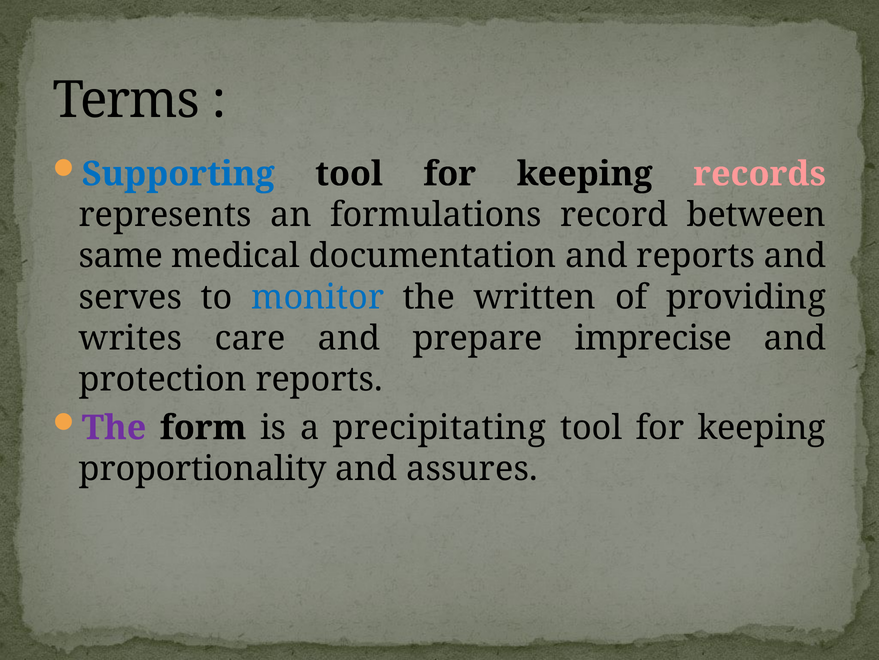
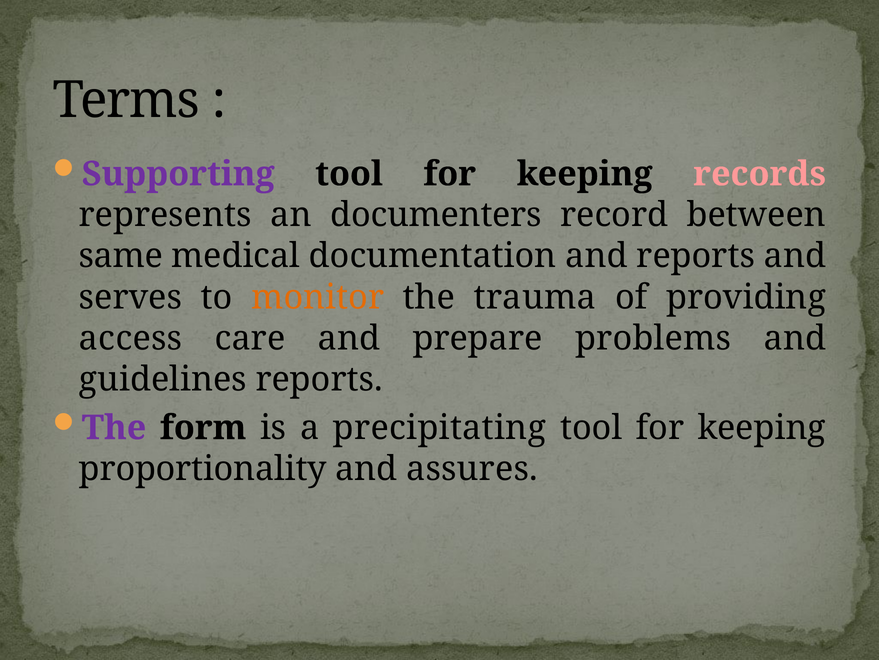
Supporting colour: blue -> purple (178, 174)
formulations: formulations -> documenters (436, 215)
monitor colour: blue -> orange (318, 297)
written: written -> trauma (535, 297)
writes: writes -> access (131, 338)
imprecise: imprecise -> problems (653, 338)
protection: protection -> guidelines (163, 379)
